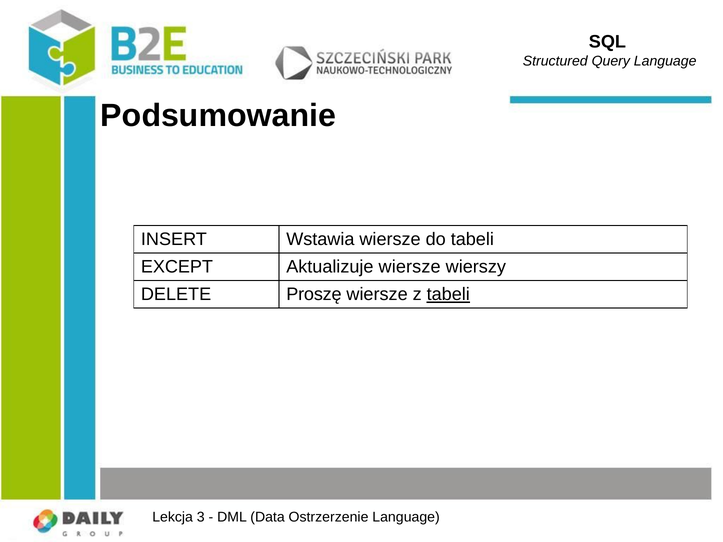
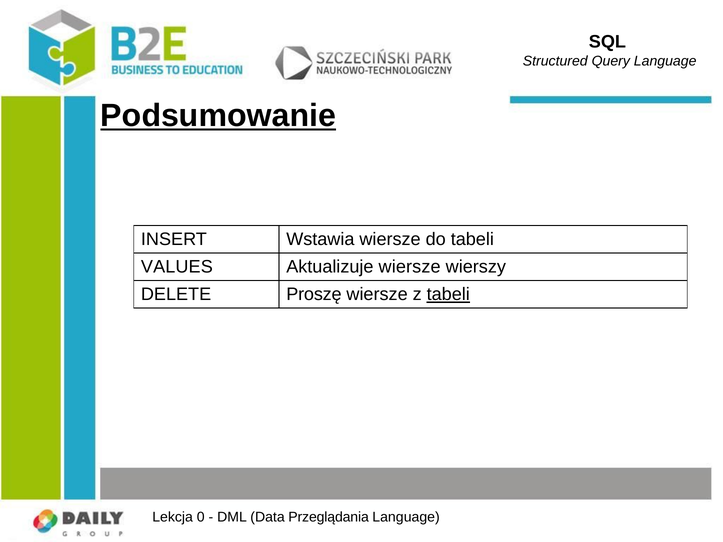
Podsumowanie underline: none -> present (218, 116)
EXCEPT: EXCEPT -> VALUES (177, 267)
3: 3 -> 0 (201, 517)
Ostrzerzenie: Ostrzerzenie -> Przeglądania (329, 517)
